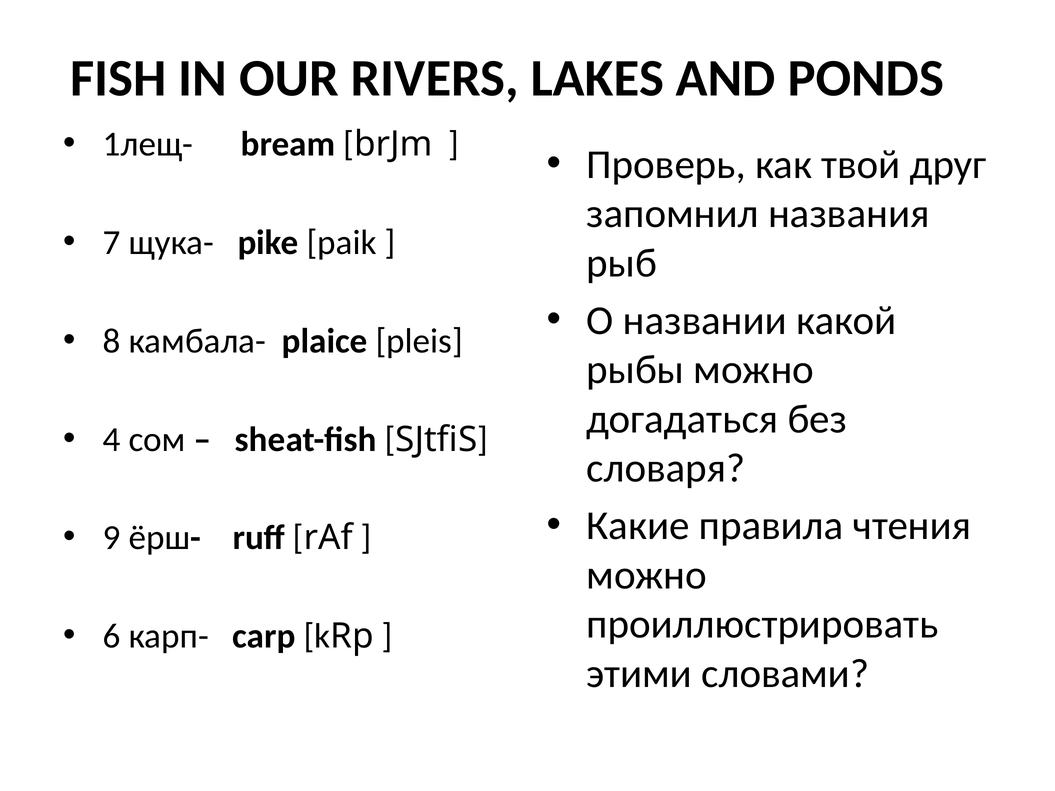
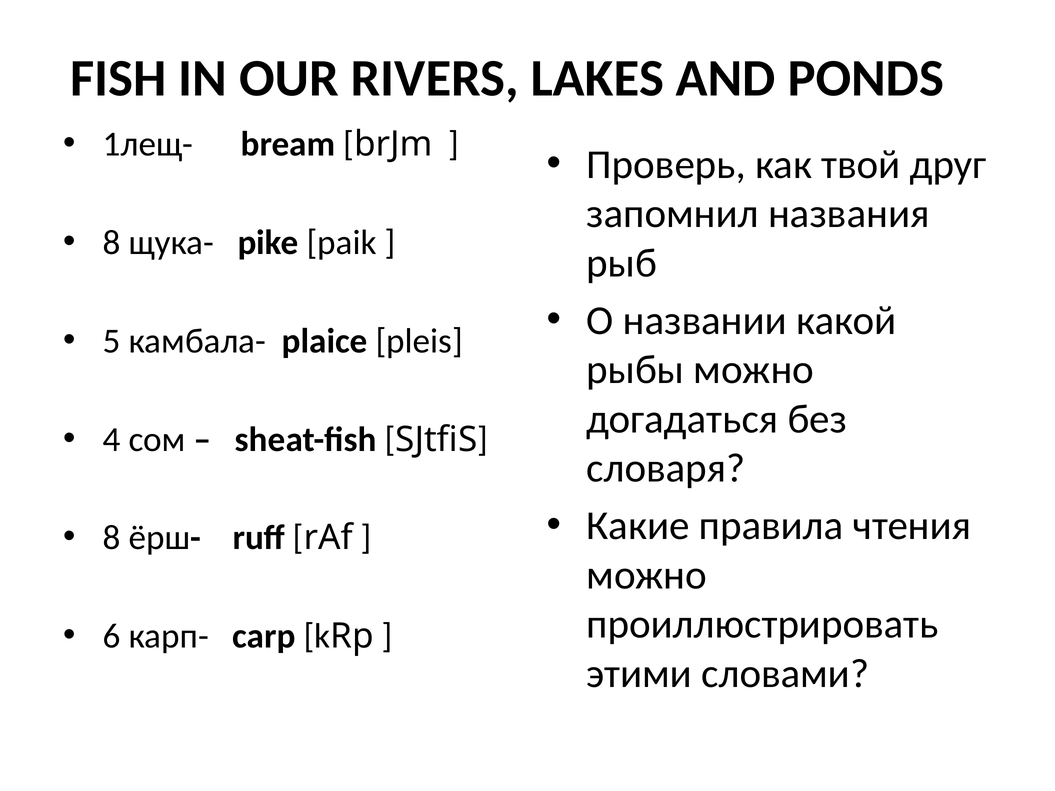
7: 7 -> 8 (112, 243)
8: 8 -> 5 (112, 341)
9: 9 -> 8 (112, 538)
